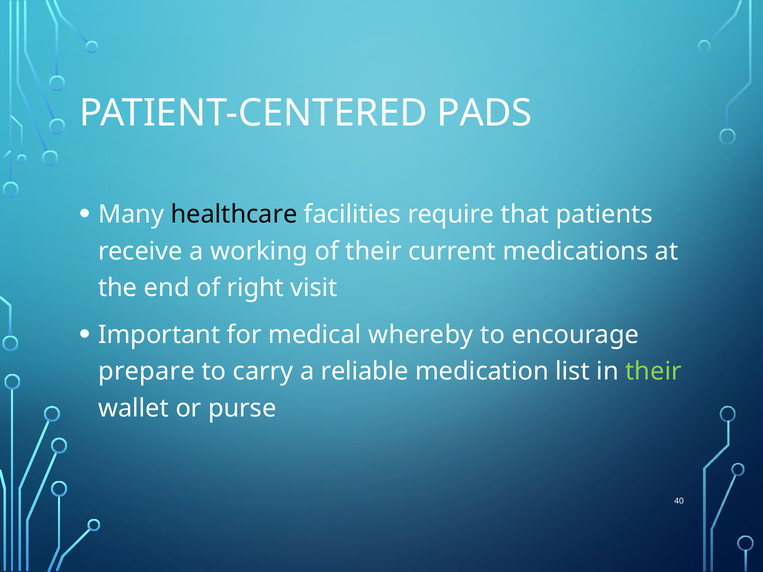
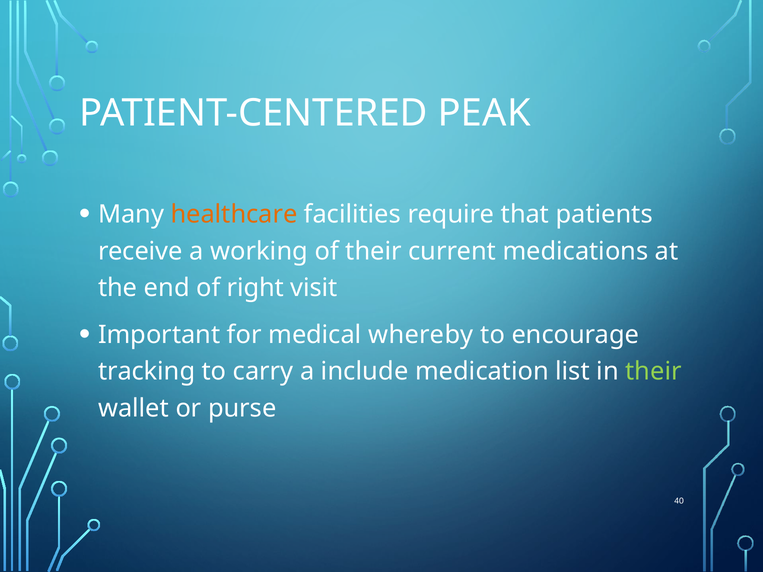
PADS: PADS -> PEAK (484, 113)
healthcare colour: black -> orange (234, 215)
prepare: prepare -> tracking (147, 372)
reliable: reliable -> include (365, 372)
